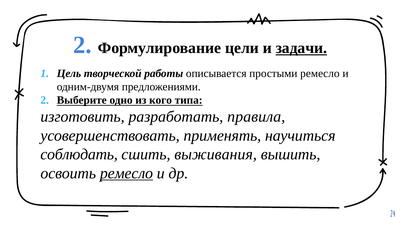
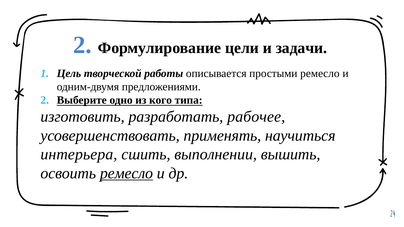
задачи underline: present -> none (301, 48)
правила: правила -> рабочее (256, 117)
соблюдать: соблюдать -> интерьера (79, 155)
выживания: выживания -> выполнении (216, 155)
